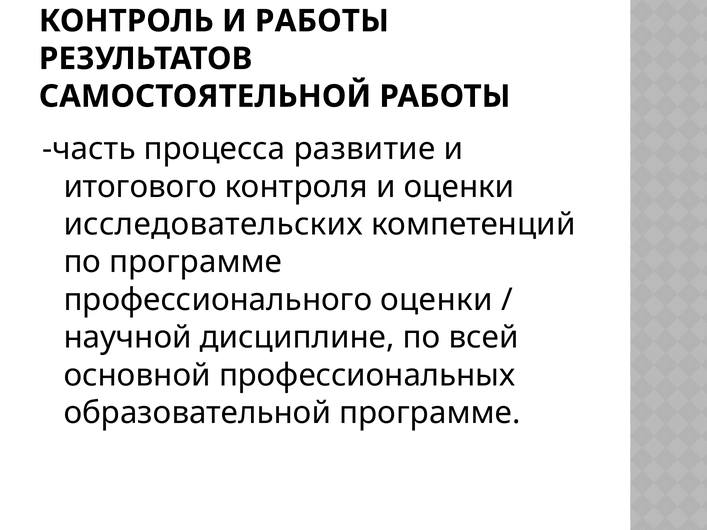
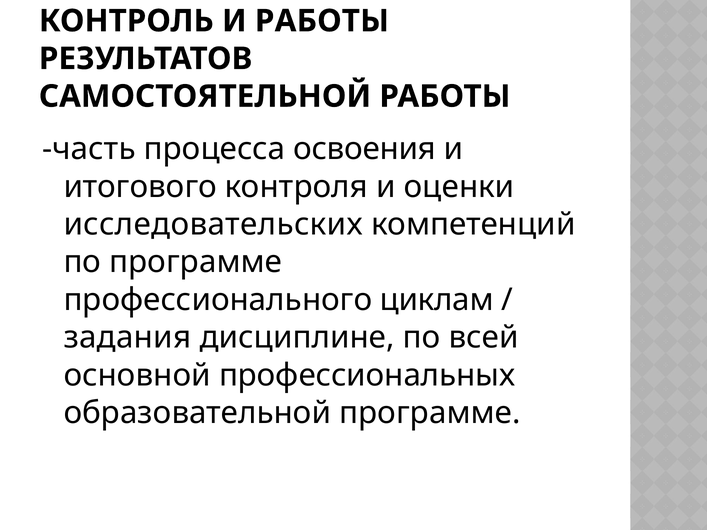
развитие: развитие -> освоения (365, 149)
профессионального оценки: оценки -> циклам (437, 300)
научной: научной -> задания (127, 338)
